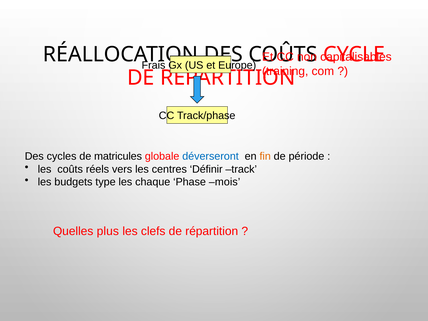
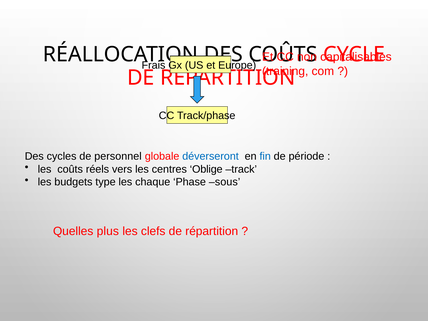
matricules: matricules -> personnel (118, 156)
fin colour: orange -> blue (265, 156)
Définir: Définir -> Oblige (206, 169)
mois: mois -> sous (225, 182)
